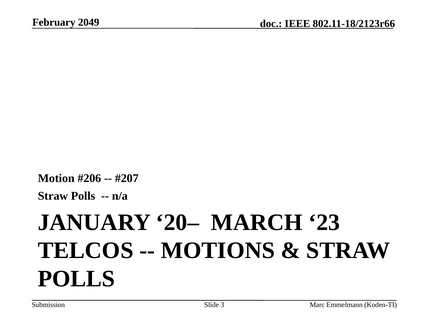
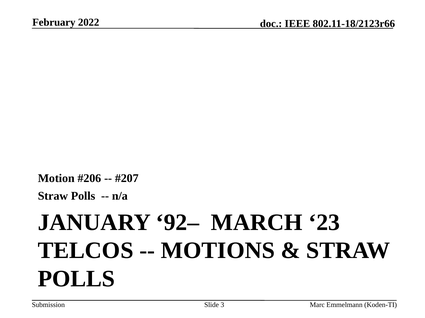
2049: 2049 -> 2022 (89, 23)
20–: 20– -> 92– (178, 223)
